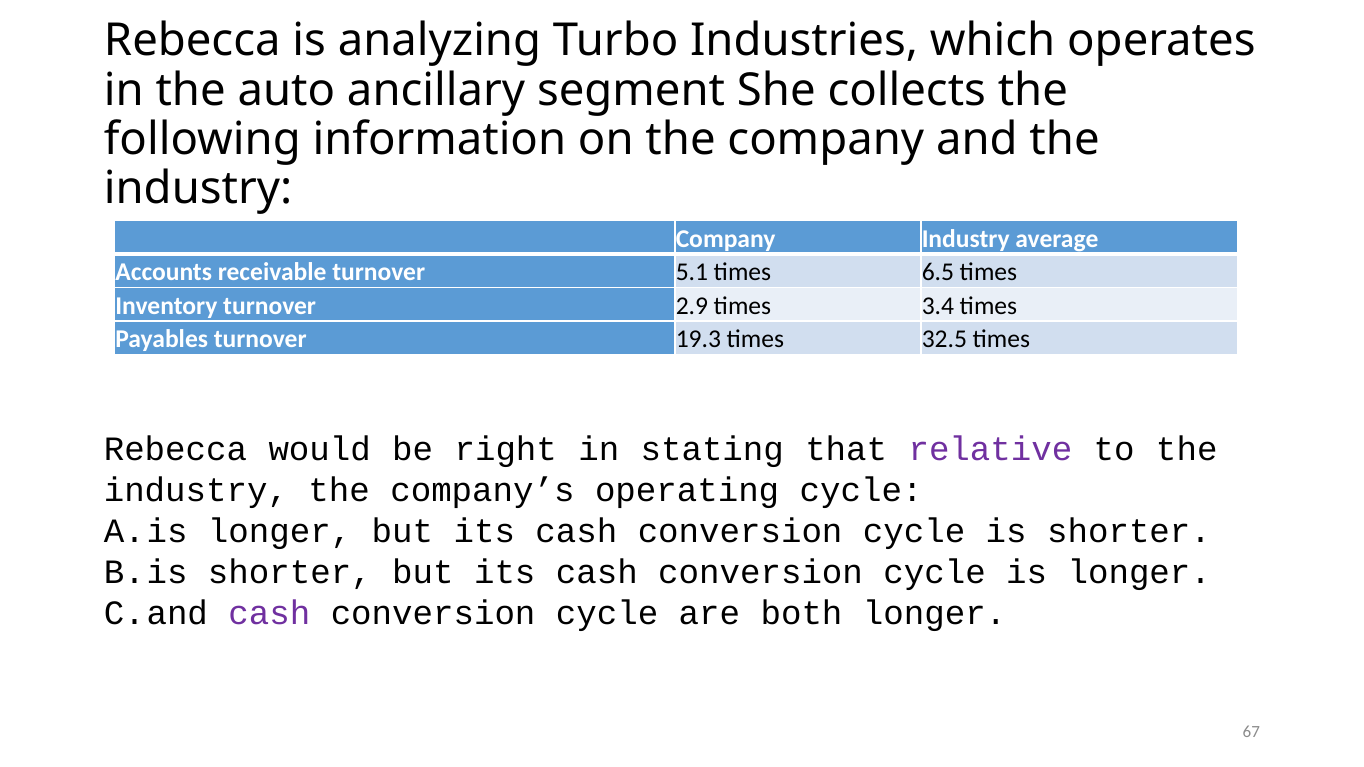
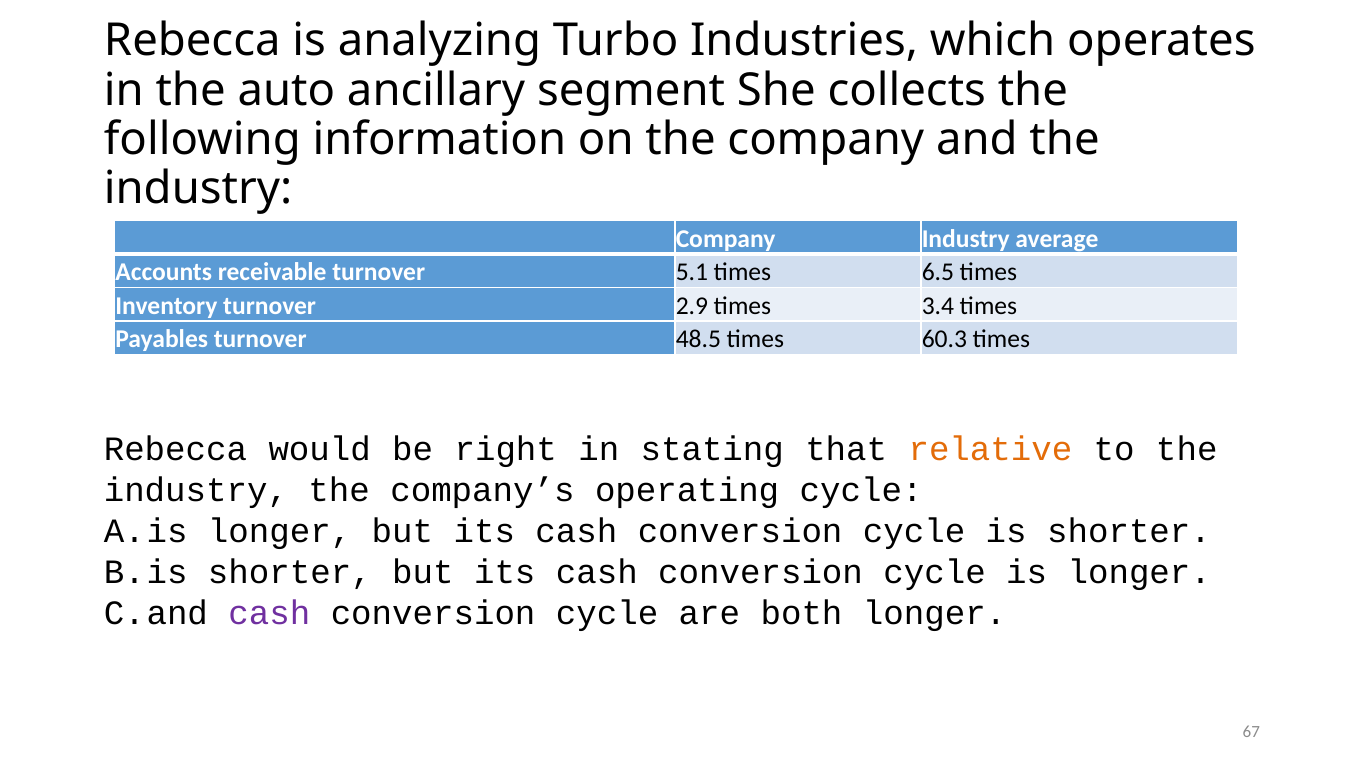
19.3: 19.3 -> 48.5 (698, 339)
32.5: 32.5 -> 60.3 (944, 339)
relative colour: purple -> orange (990, 450)
